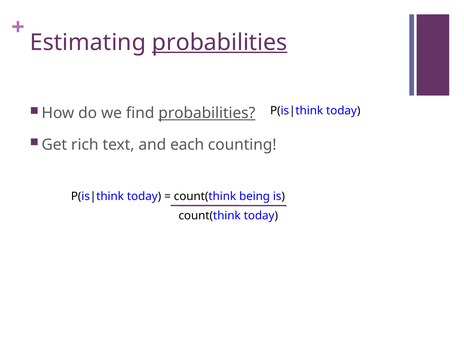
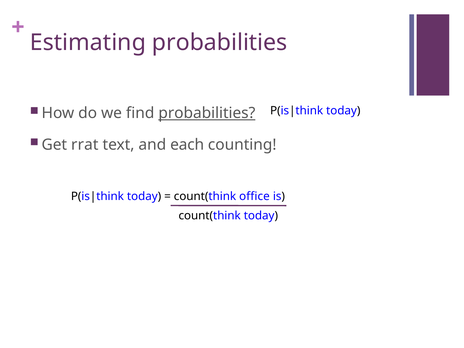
probabilities underline: present -> none (220, 42)
rich: rich -> rrat (85, 145)
being: being -> office (254, 196)
